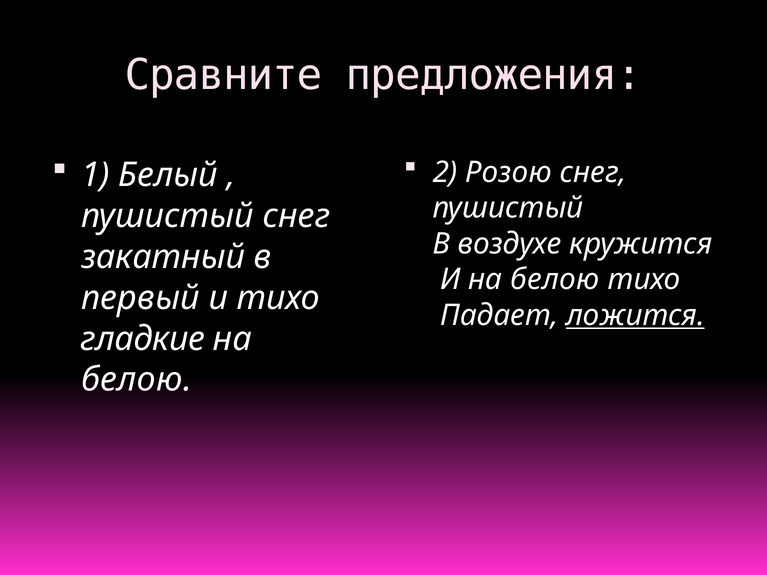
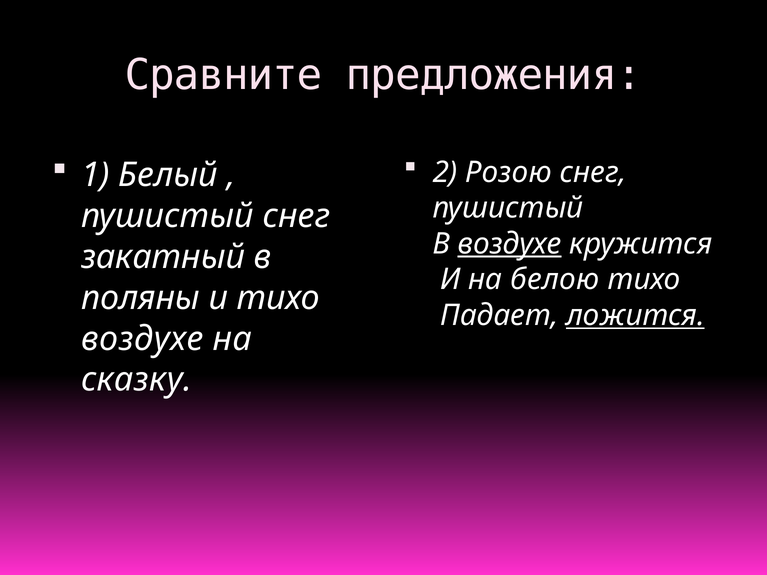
воздухе underline: none -> present (510, 244)
первый: первый -> поляны (140, 298)
гладкие: гладкие -> воздухе (142, 339)
белою: белою -> сказку (137, 380)
